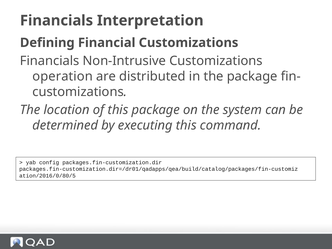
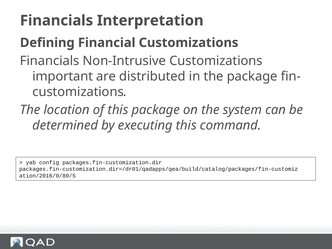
operation: operation -> important (63, 76)
